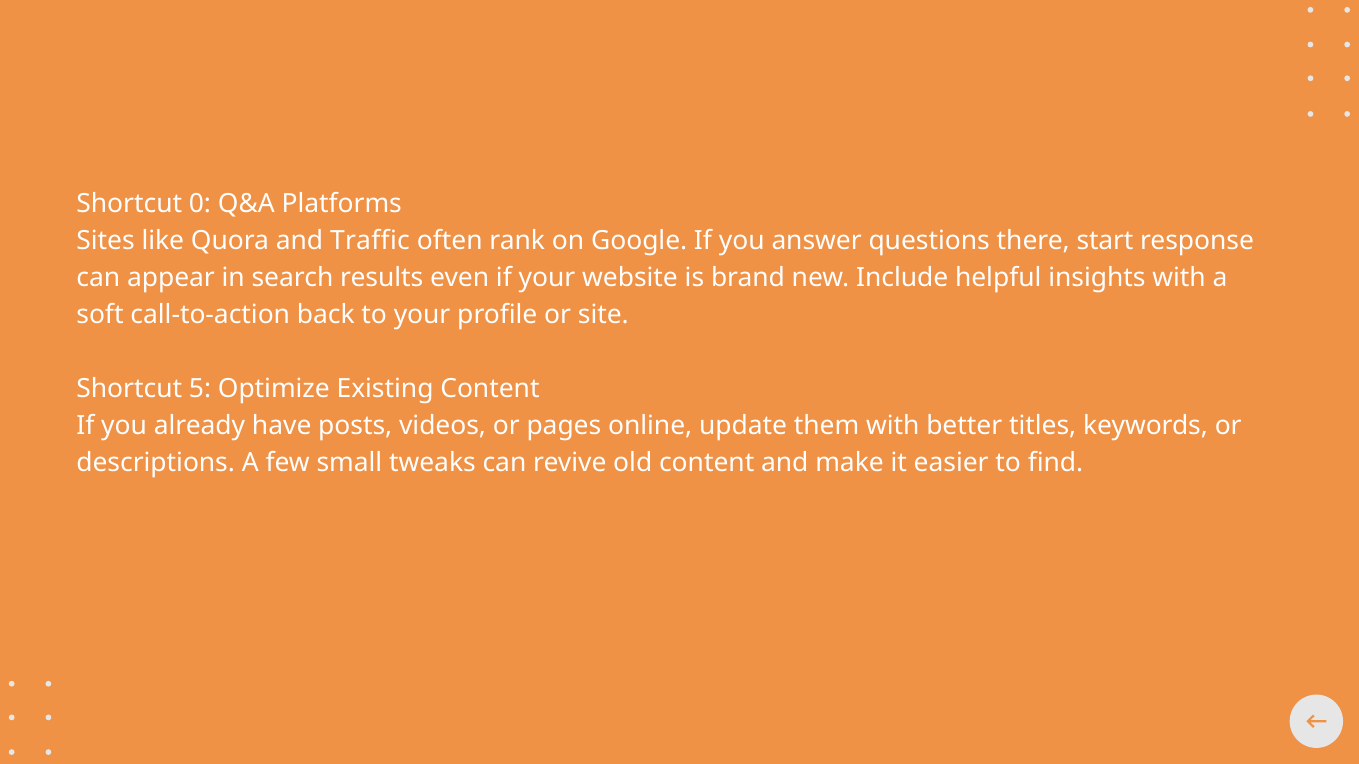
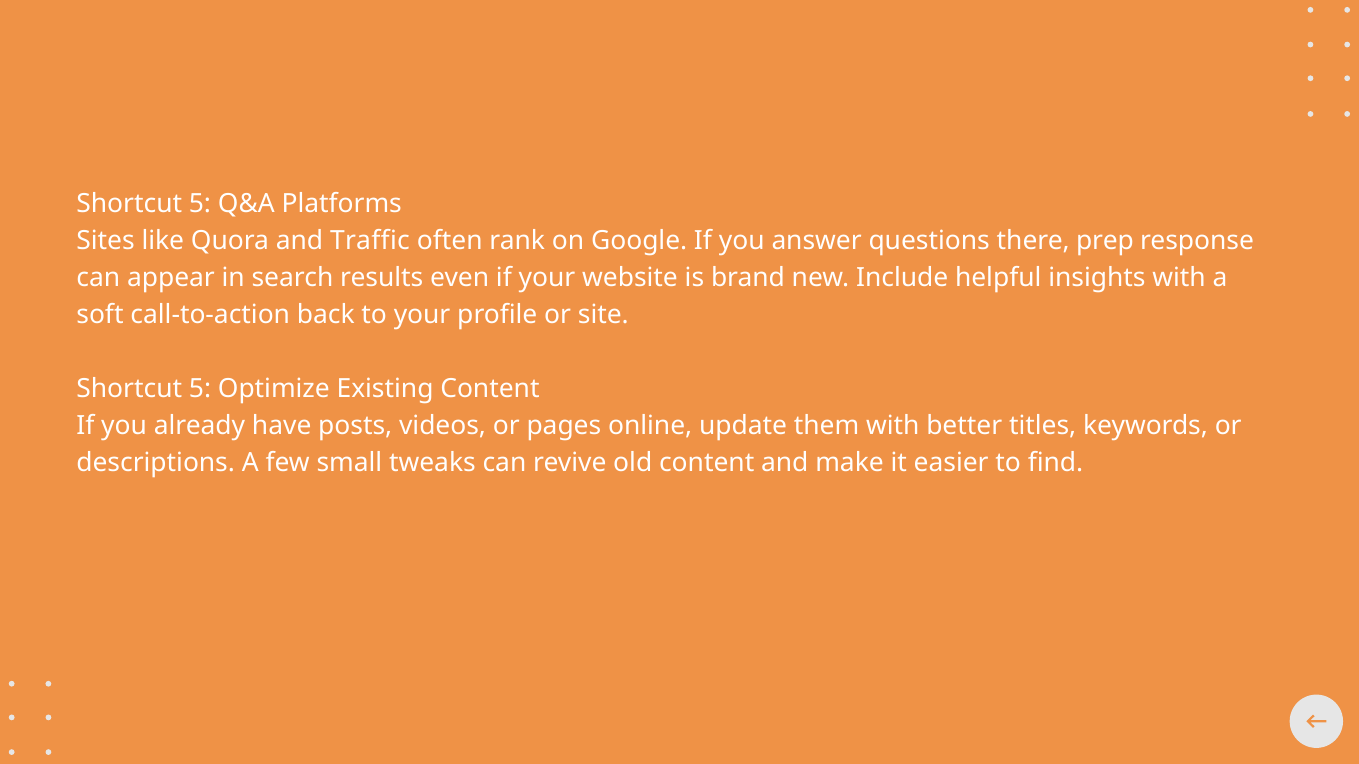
0: 0 -> 5 (200, 204)
start: start -> prep (1105, 241)
